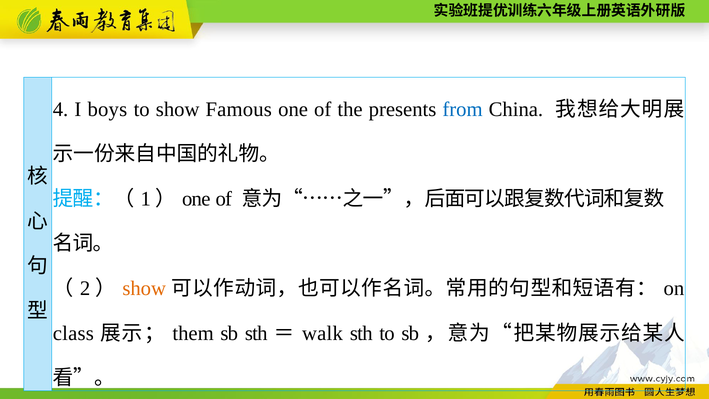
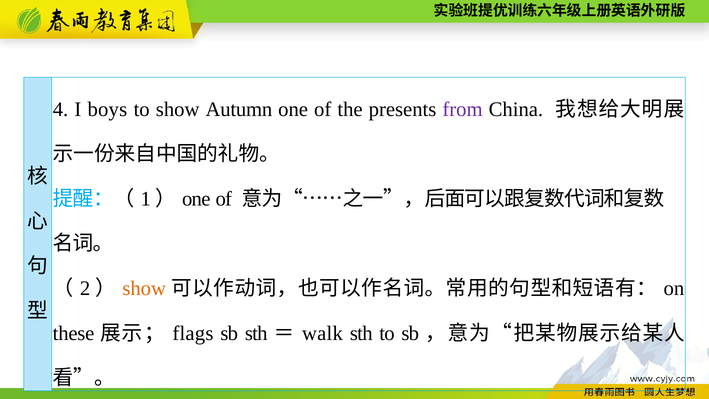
Famous: Famous -> Autumn (239, 109)
from colour: blue -> purple (463, 109)
class: class -> these (74, 333)
them: them -> flags (193, 333)
